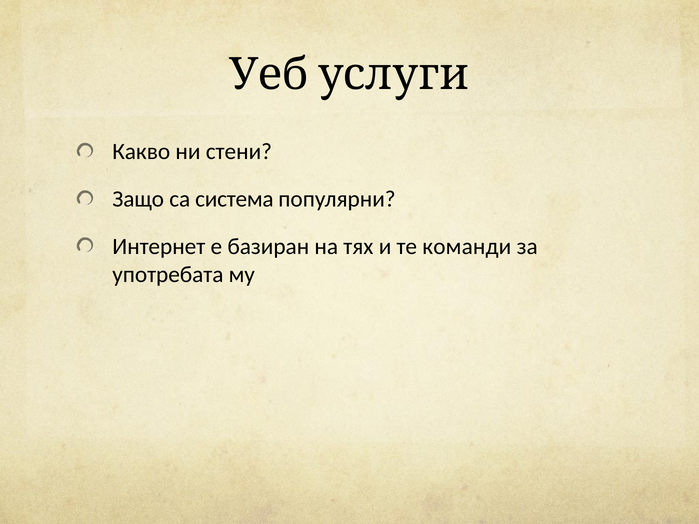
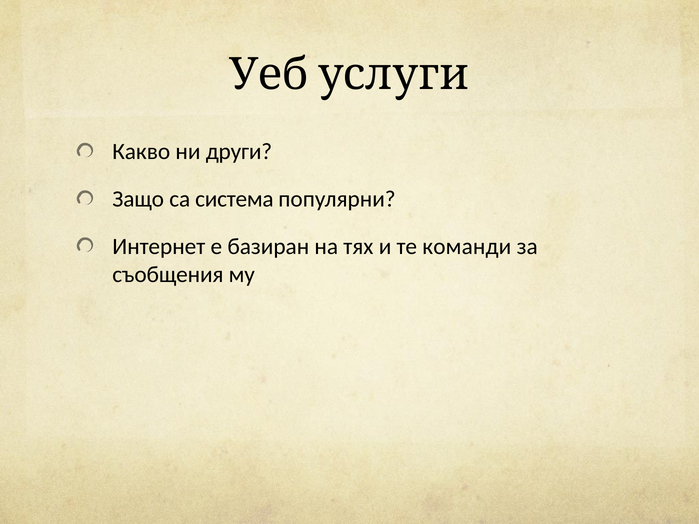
стени: стени -> други (239, 152)
употребата: употребата -> съобщения (168, 274)
